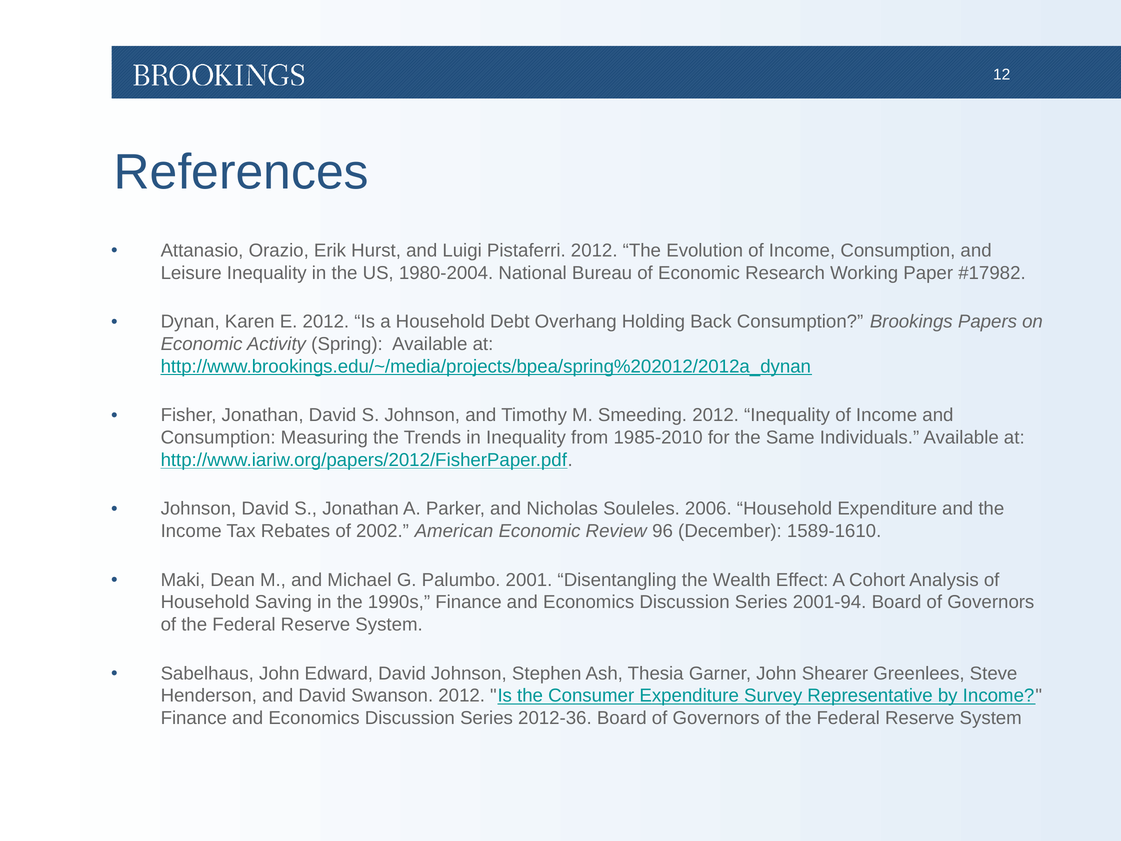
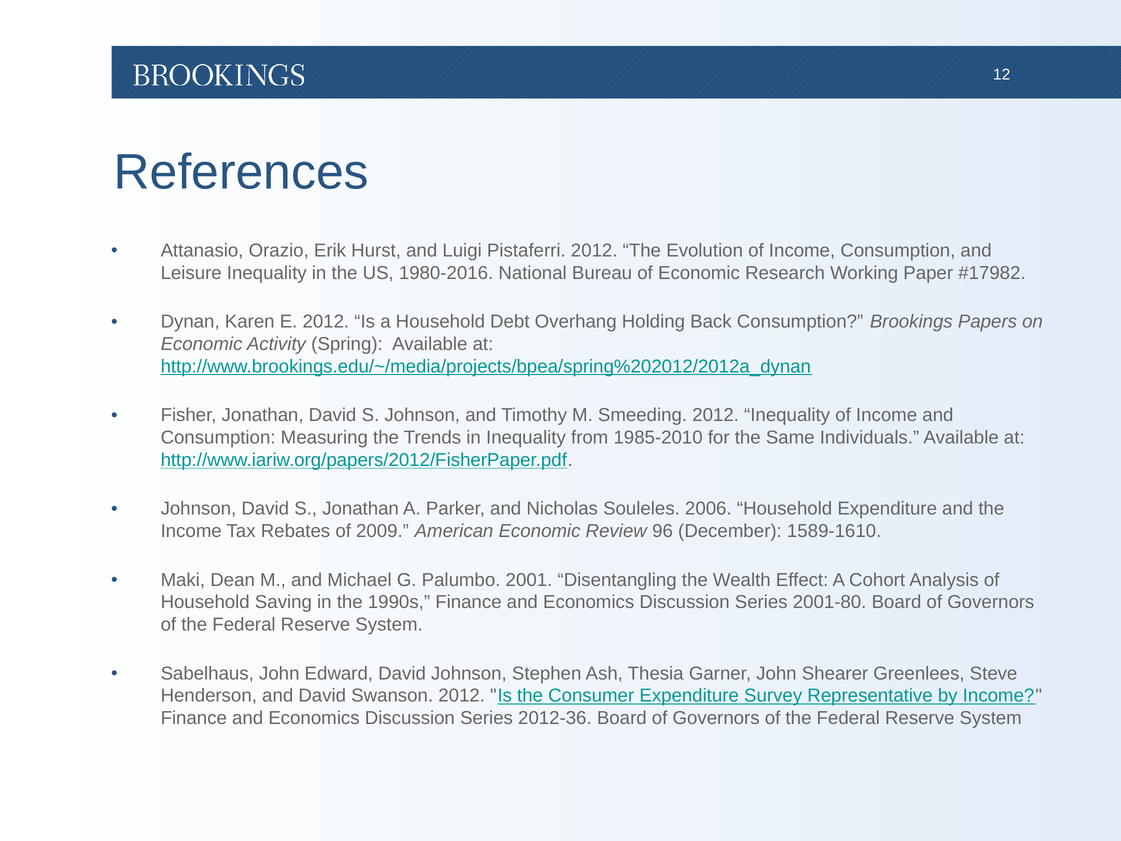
1980-2004: 1980-2004 -> 1980-2016 (446, 273)
2002: 2002 -> 2009 (382, 531)
2001-94: 2001-94 -> 2001-80 (830, 602)
